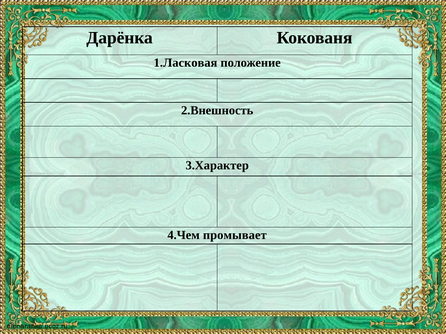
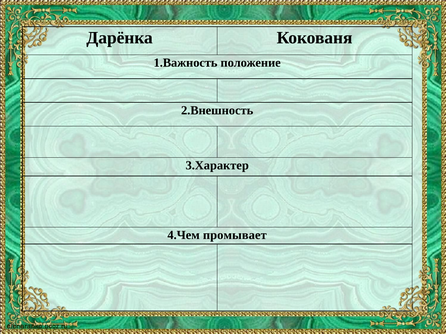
1.Ласковая: 1.Ласковая -> 1.Важность (186, 63)
